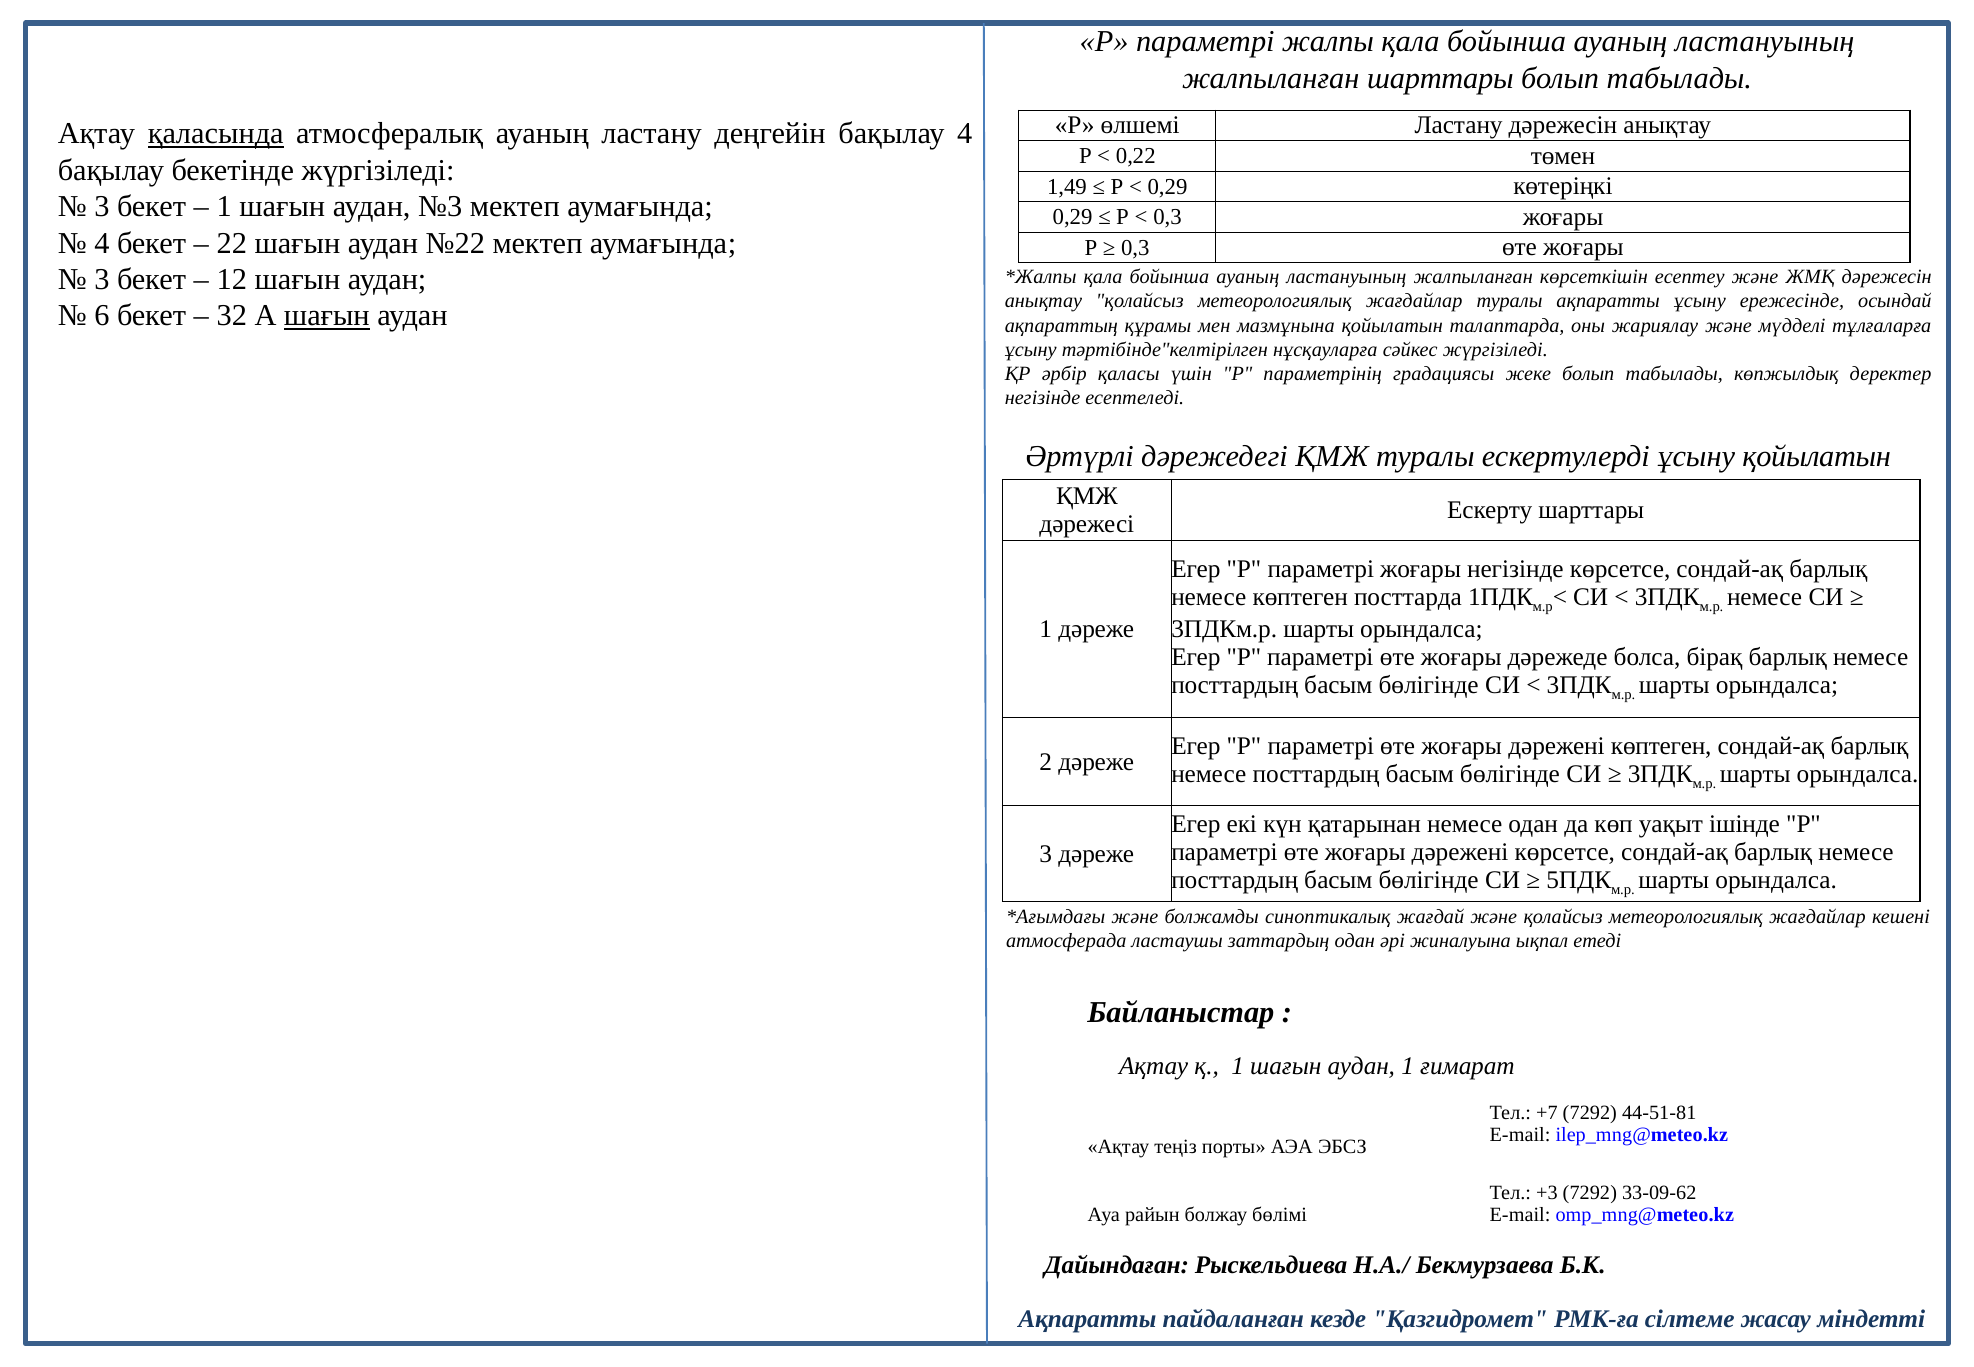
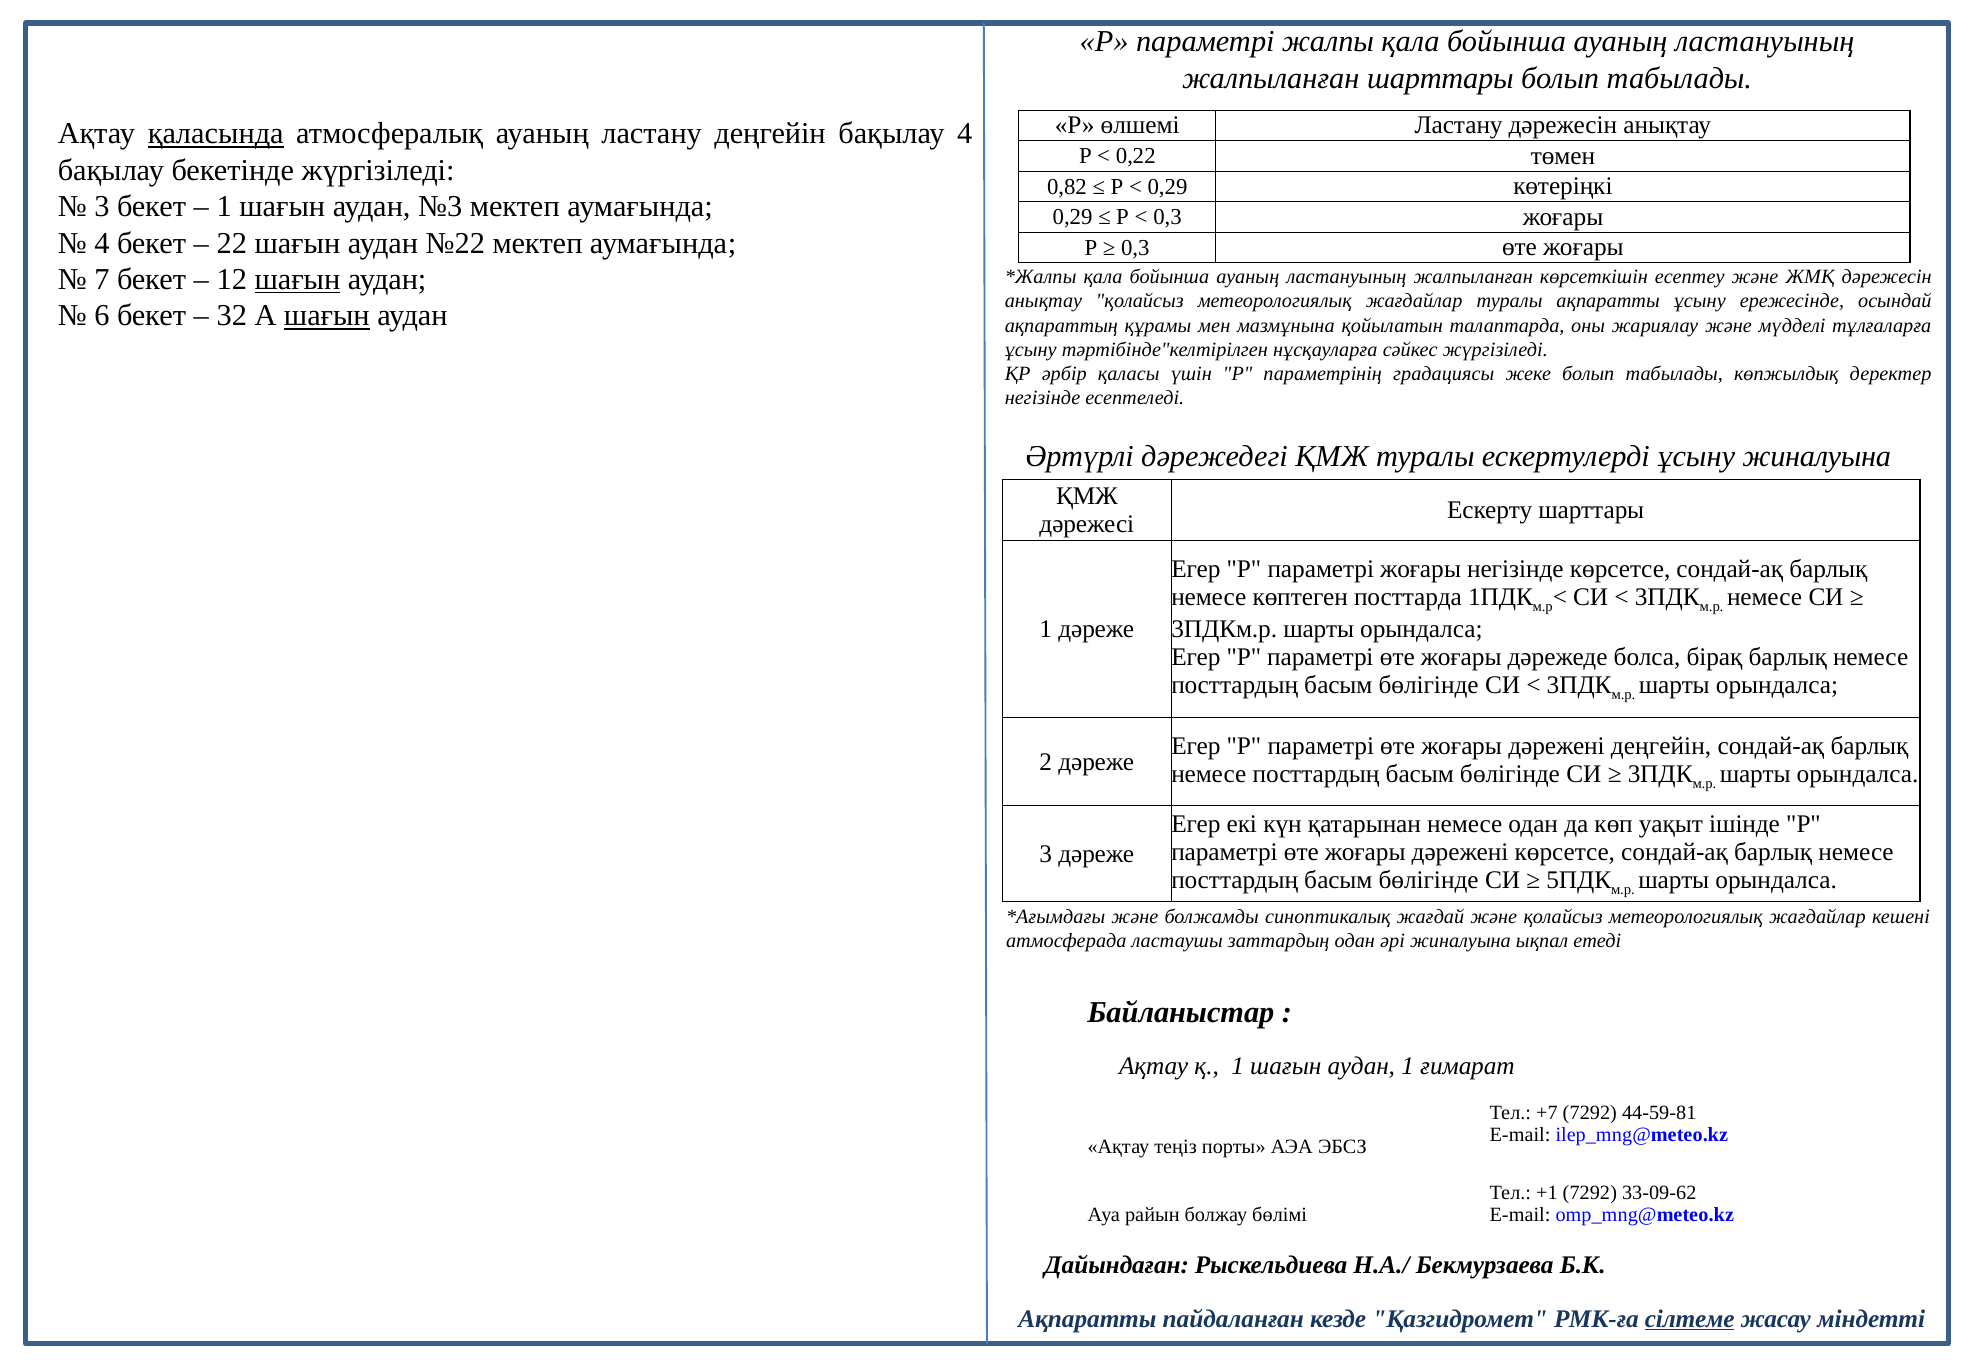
1,49: 1,49 -> 0,82 (1067, 187)
3: 3 -> 7 (102, 279)
шағын underline: none -> present (297, 279)
ұсыну қойылатын: қойылатын -> жиналуына (1817, 456)
дәрежені көптеген: көптеген -> деңгейін (1661, 746)
44-51-81: 44-51-81 -> 44-59-81 (1659, 1112)
+3: +3 -> +1 (1547, 1192)
сілтеме underline: none -> present (1690, 1318)
